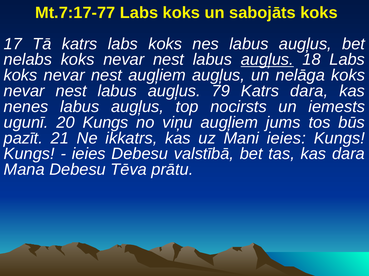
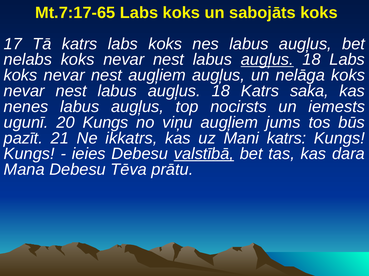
Mt.7:17-77: Mt.7:17-77 -> Mt.7:17-65 (75, 13)
79: 79 -> 18 (221, 91)
Katrs dara: dara -> saka (309, 91)
Mani ieies: ieies -> katrs (287, 138)
valstībā underline: none -> present (204, 154)
